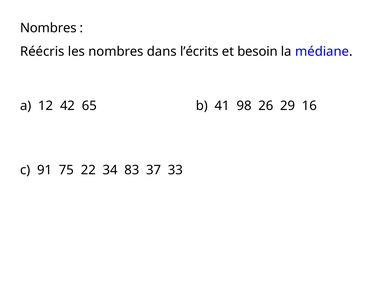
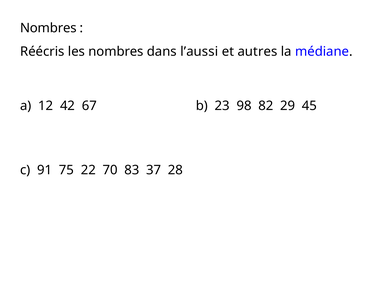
l’écrits: l’écrits -> l’aussi (199, 52)
besoin: besoin -> autres (257, 52)
65: 65 -> 67 (89, 106)
41: 41 -> 23 (222, 106)
26: 26 -> 82 (266, 106)
16: 16 -> 45 (309, 106)
34: 34 -> 70 (110, 170)
33: 33 -> 28 (175, 170)
